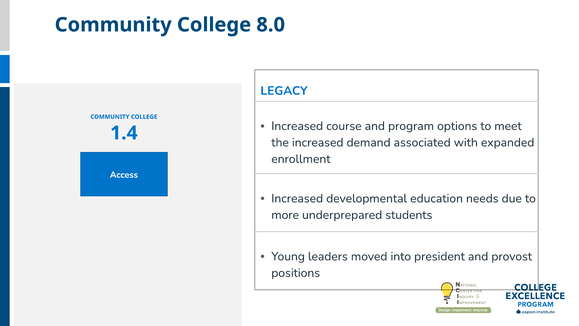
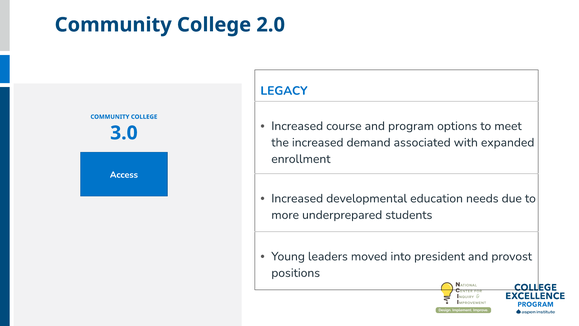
8.0: 8.0 -> 2.0 (271, 25)
1.4: 1.4 -> 3.0 (124, 133)
